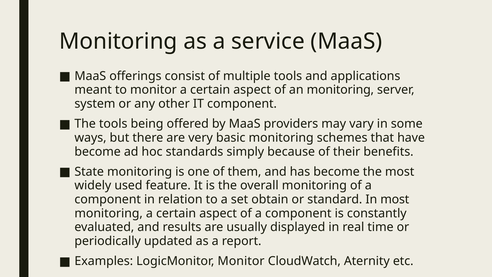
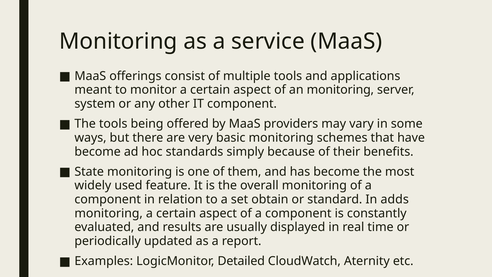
In most: most -> adds (395, 199)
LogicMonitor Monitor: Monitor -> Detailed (241, 261)
